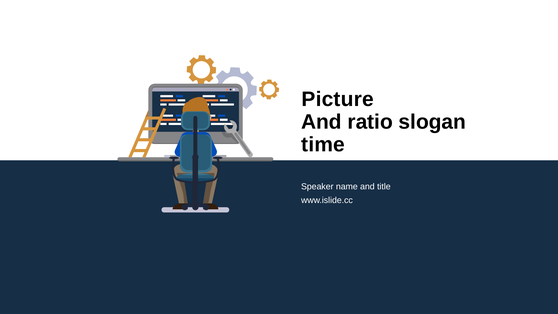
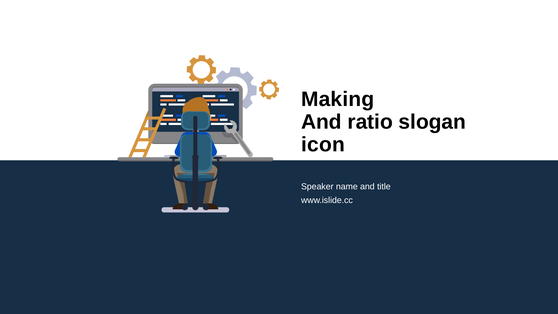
Picture: Picture -> Making (338, 99)
time: time -> icon (323, 145)
